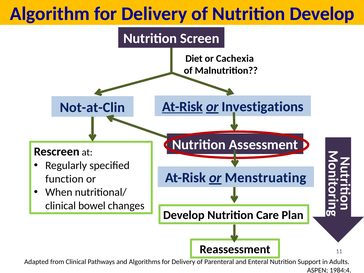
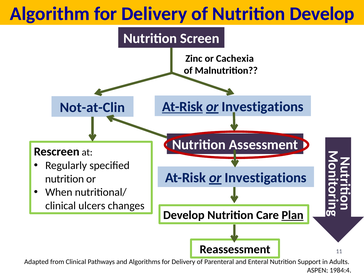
Diet: Diet -> Zinc (194, 58)
Menstruating: Menstruating -> Investigations (266, 178)
function: function -> nutrition (65, 179)
bowel: bowel -> ulcers (92, 206)
Plan underline: none -> present (293, 215)
